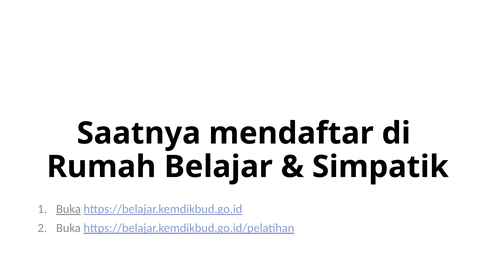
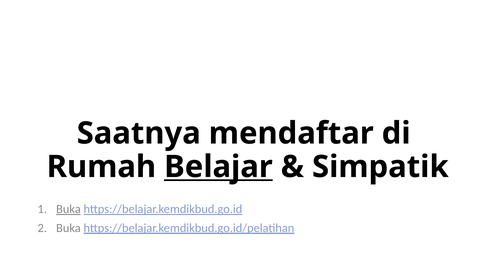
Belajar underline: none -> present (218, 167)
